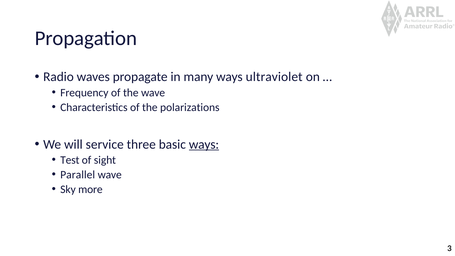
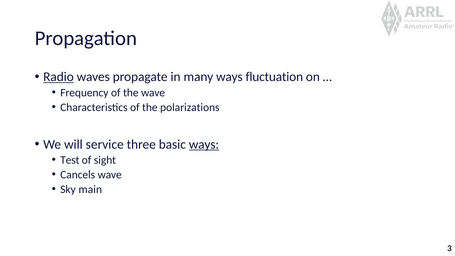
Radio underline: none -> present (58, 77)
ultraviolet: ultraviolet -> fluctuation (274, 77)
Parallel: Parallel -> Cancels (78, 175)
more: more -> main (90, 189)
